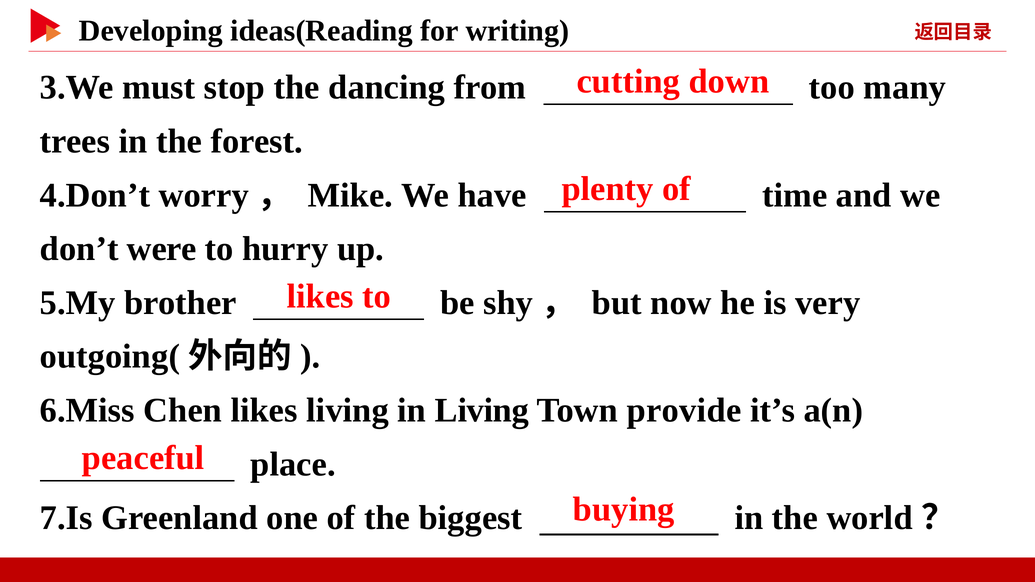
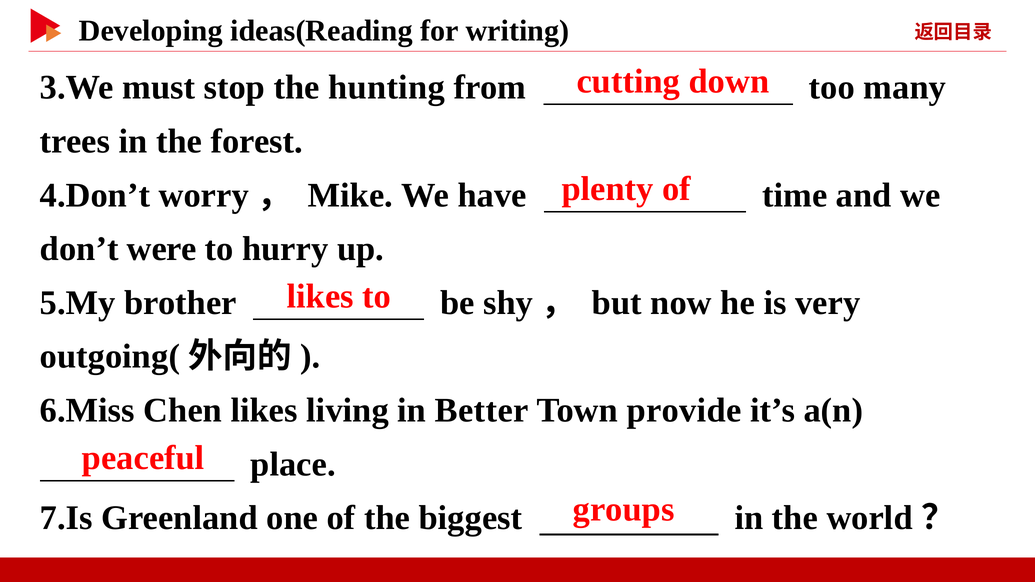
dancing: dancing -> hunting (387, 88)
in Living: Living -> Better (482, 411)
buying: buying -> groups (624, 510)
